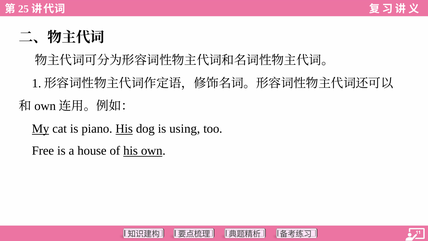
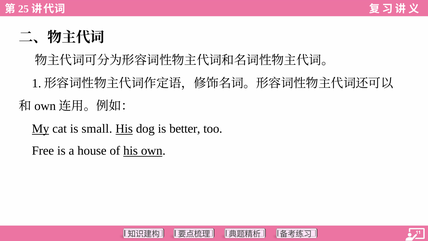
piano: piano -> small (97, 129)
using: using -> better (185, 129)
